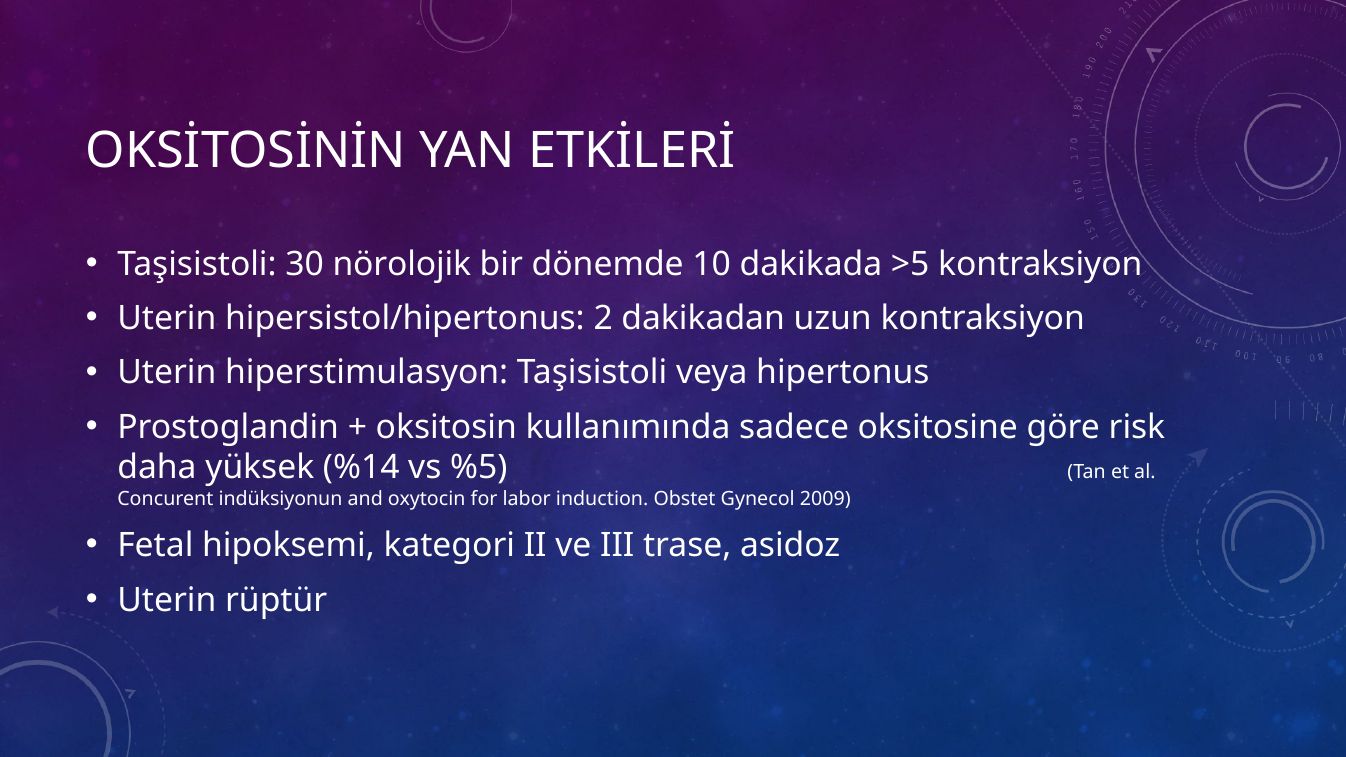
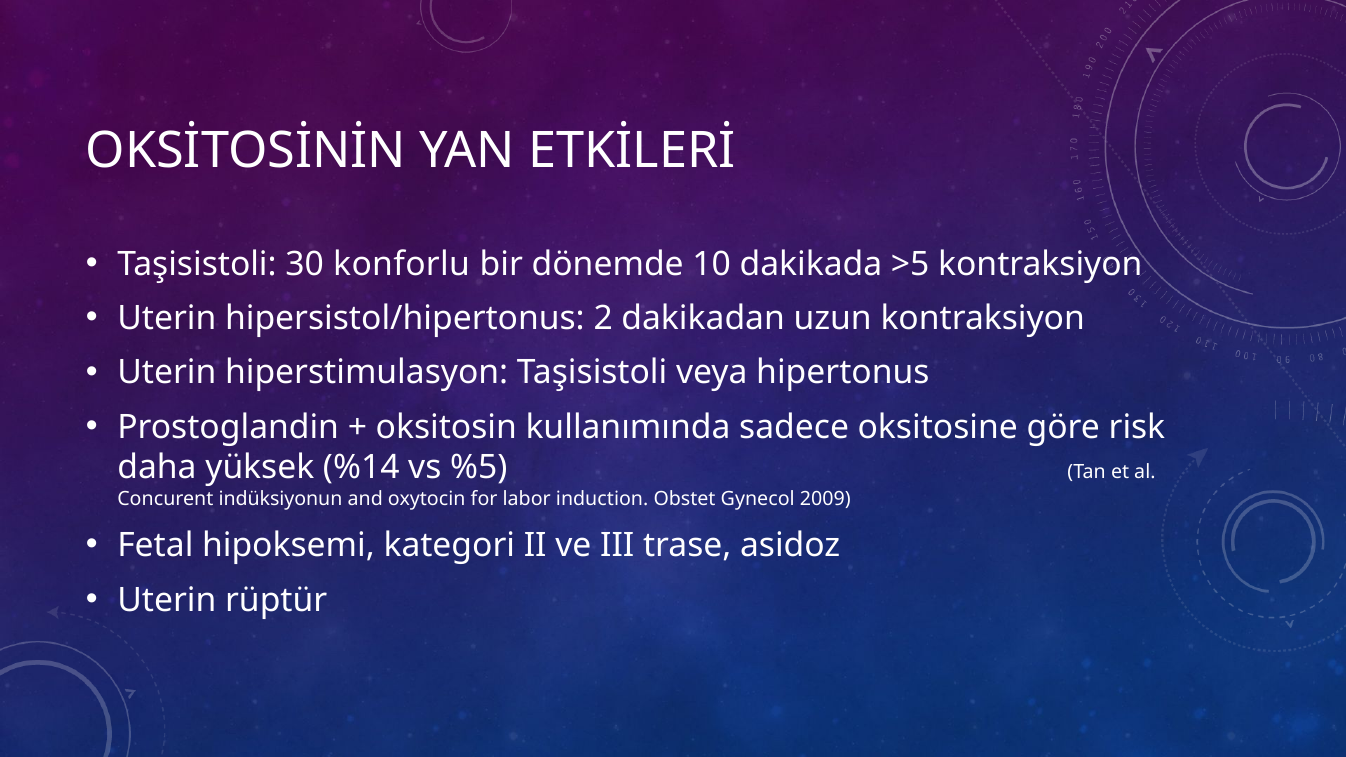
nörolojik: nörolojik -> konforlu (402, 264)
